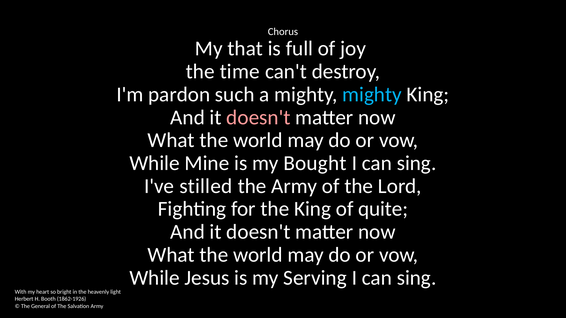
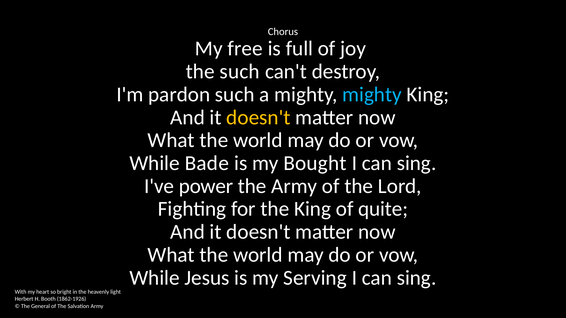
that: that -> free (245, 49)
the time: time -> such (240, 72)
doesn't colour: pink -> yellow (258, 118)
Mine: Mine -> Bade (207, 163)
stilled: stilled -> power (206, 186)
